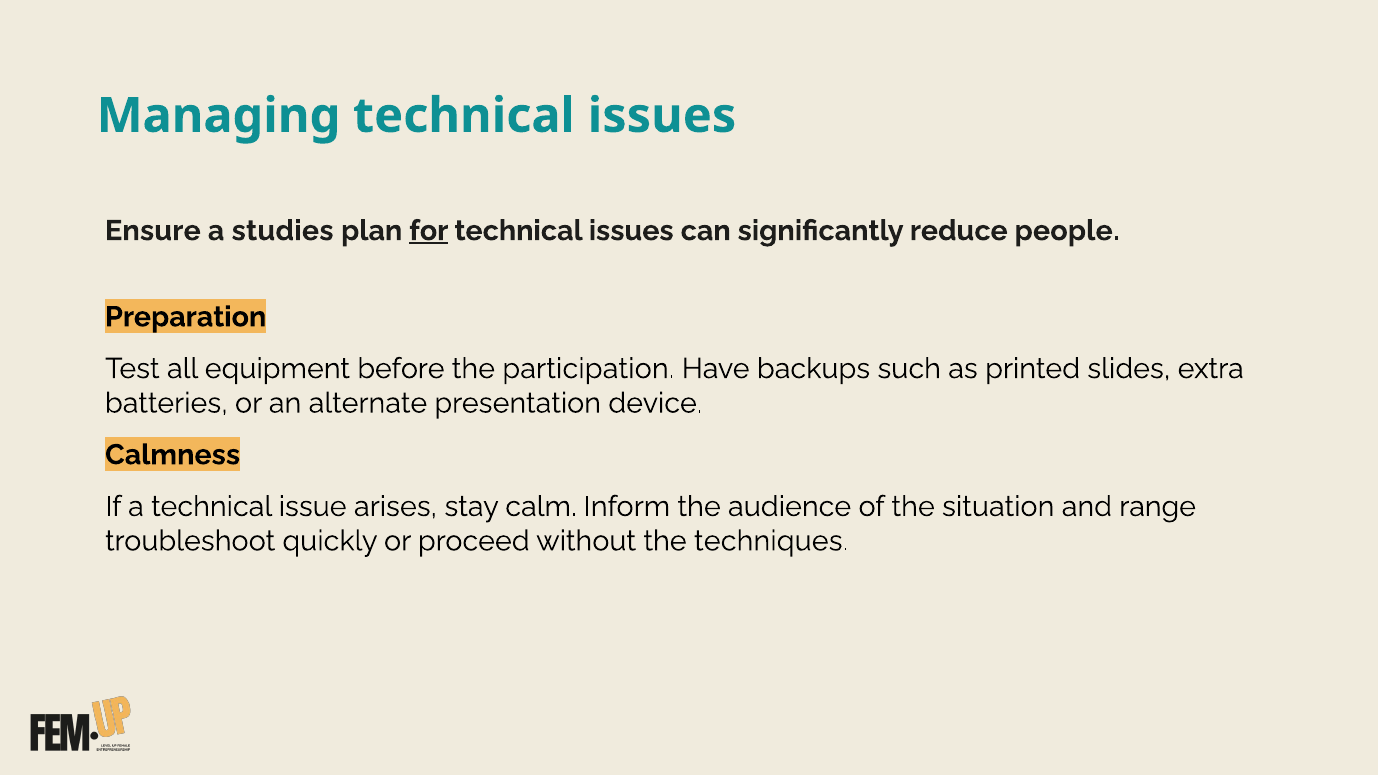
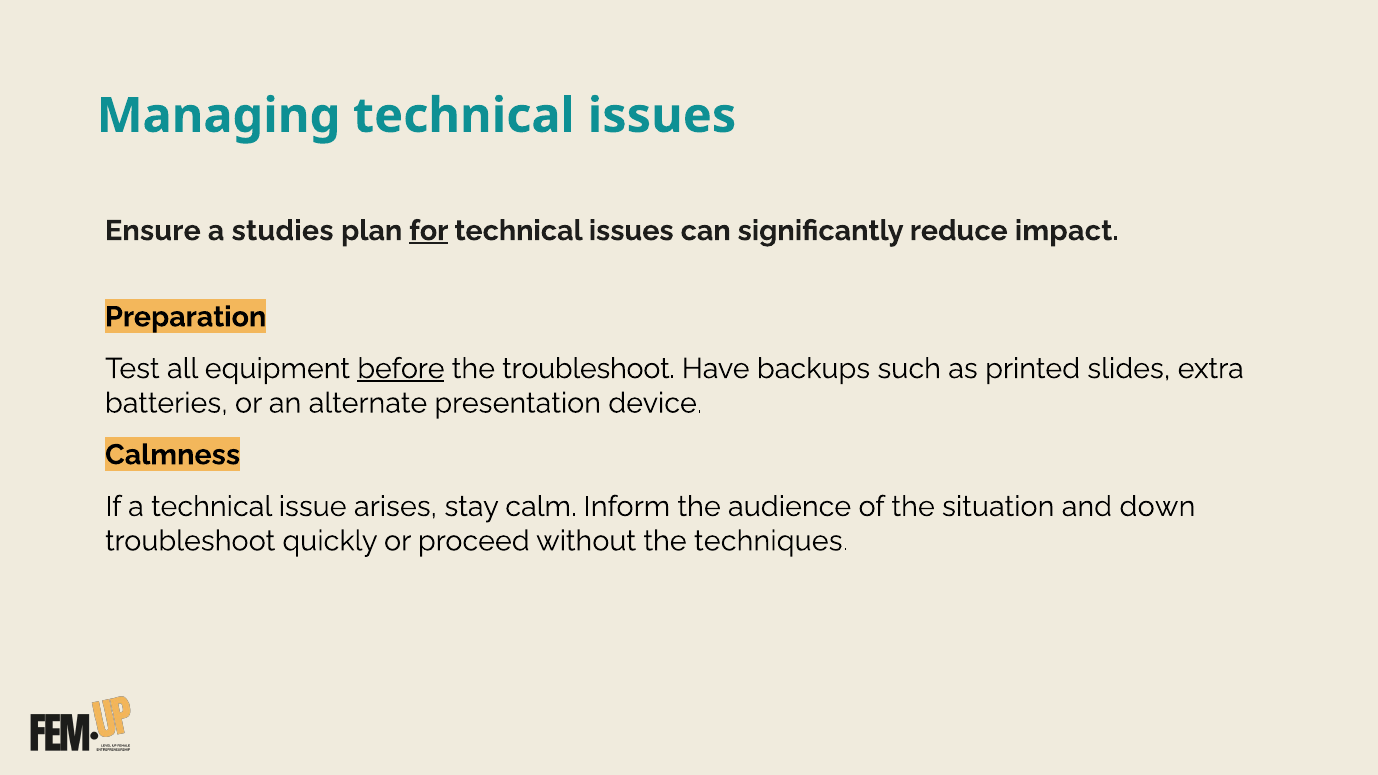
people: people -> impact (1067, 231)
before underline: none -> present (401, 369)
the participation: participation -> troubleshoot (589, 369)
range: range -> down (1157, 507)
